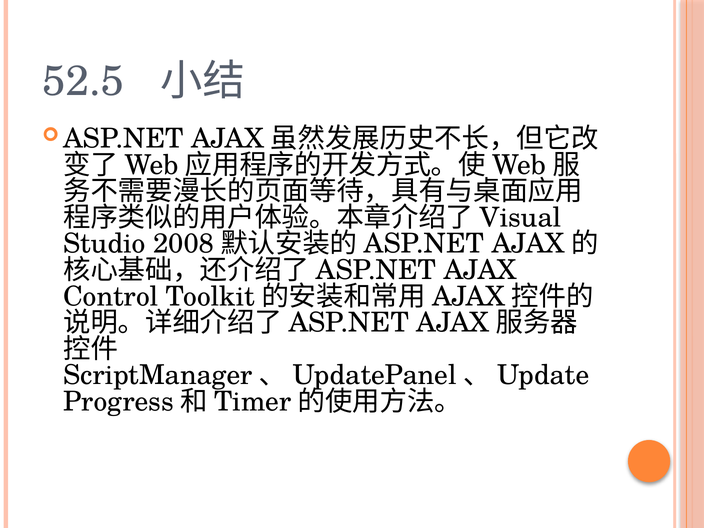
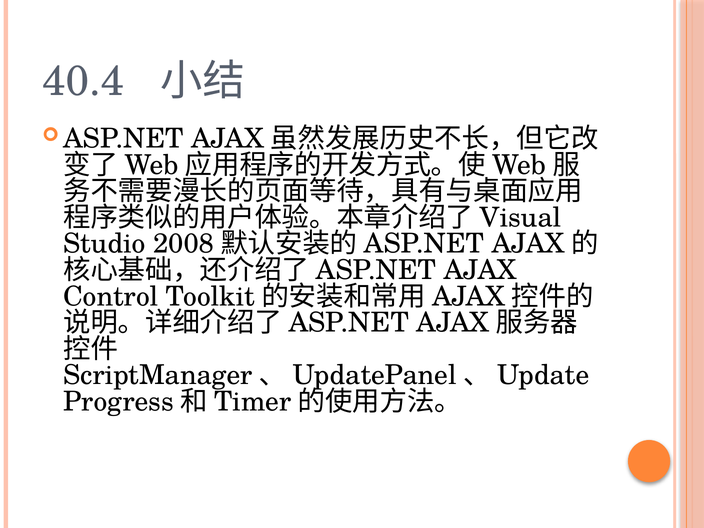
52.5: 52.5 -> 40.4 (83, 81)
